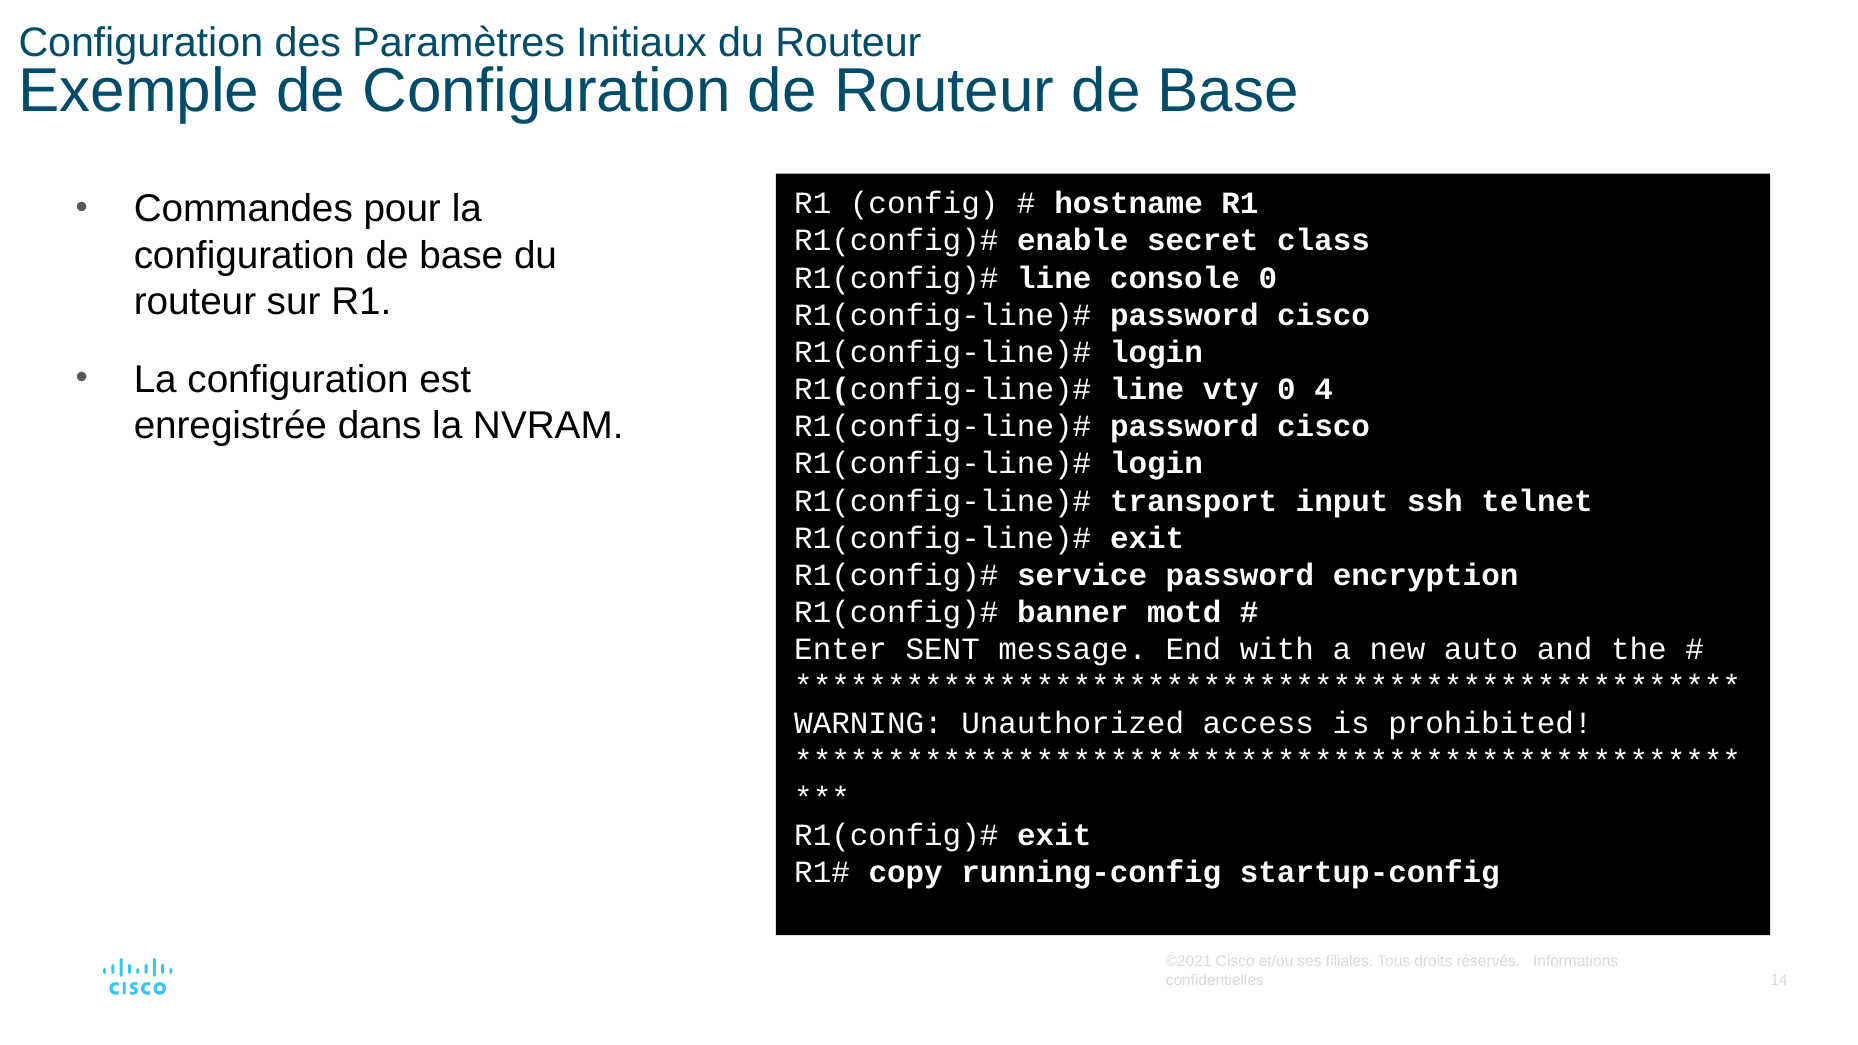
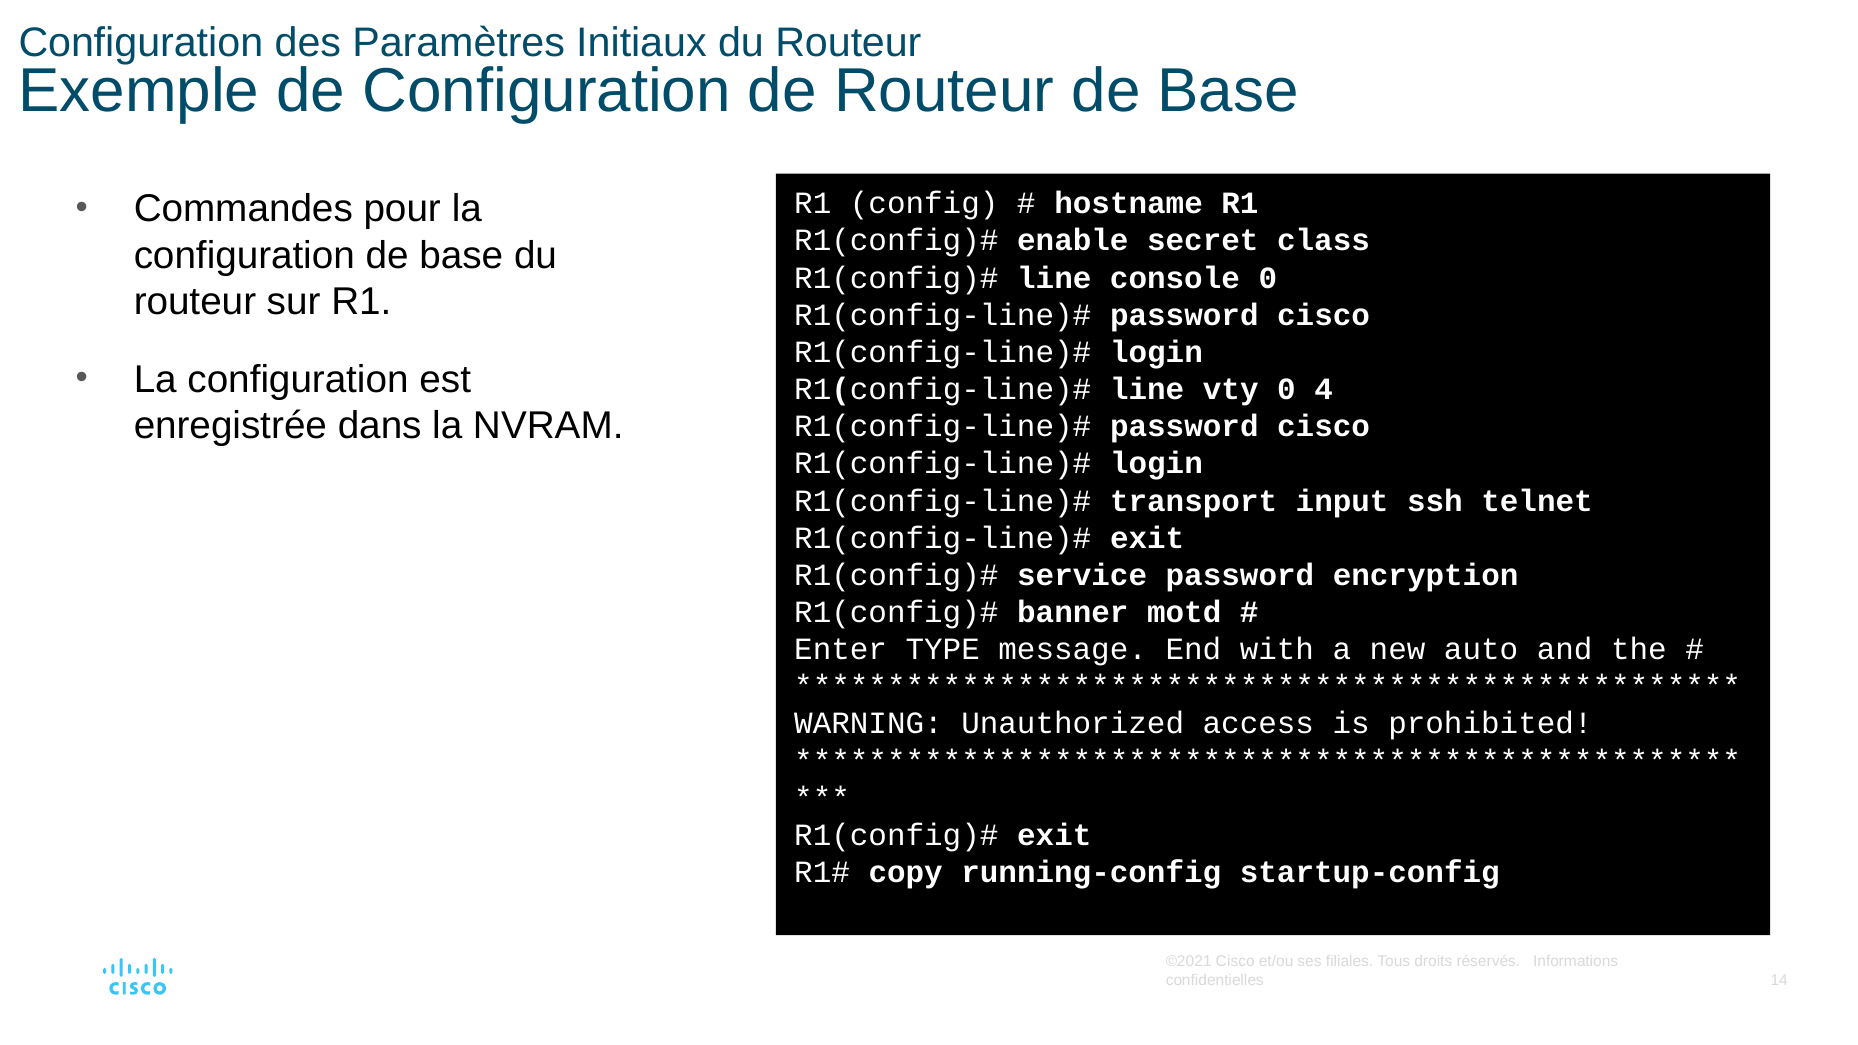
SENT: SENT -> TYPE (943, 650)
